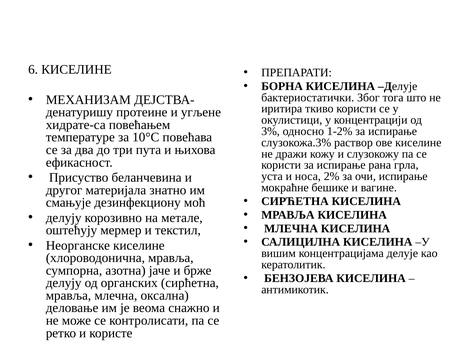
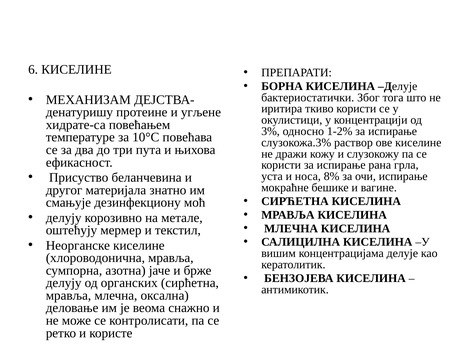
2%: 2% -> 8% (332, 177)
